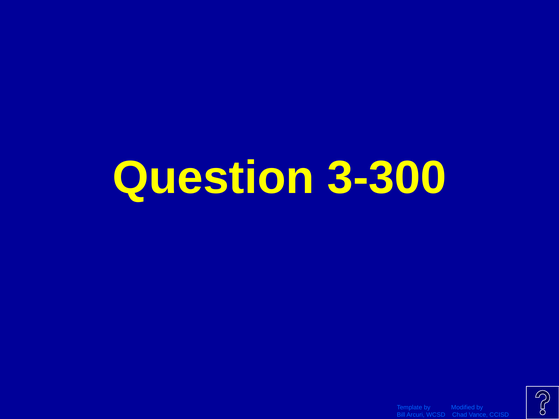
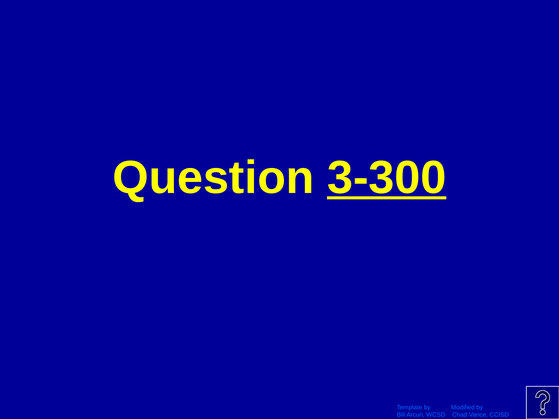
3-300 underline: none -> present (387, 178)
